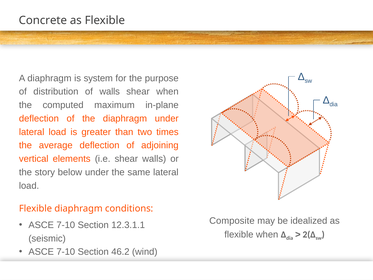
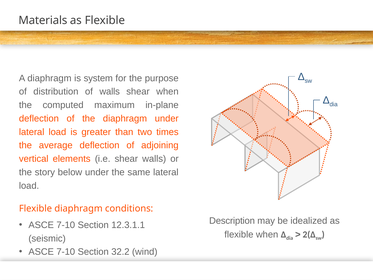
Concrete: Concrete -> Materials (43, 20)
Composite: Composite -> Description (232, 221)
46.2: 46.2 -> 32.2 (120, 252)
